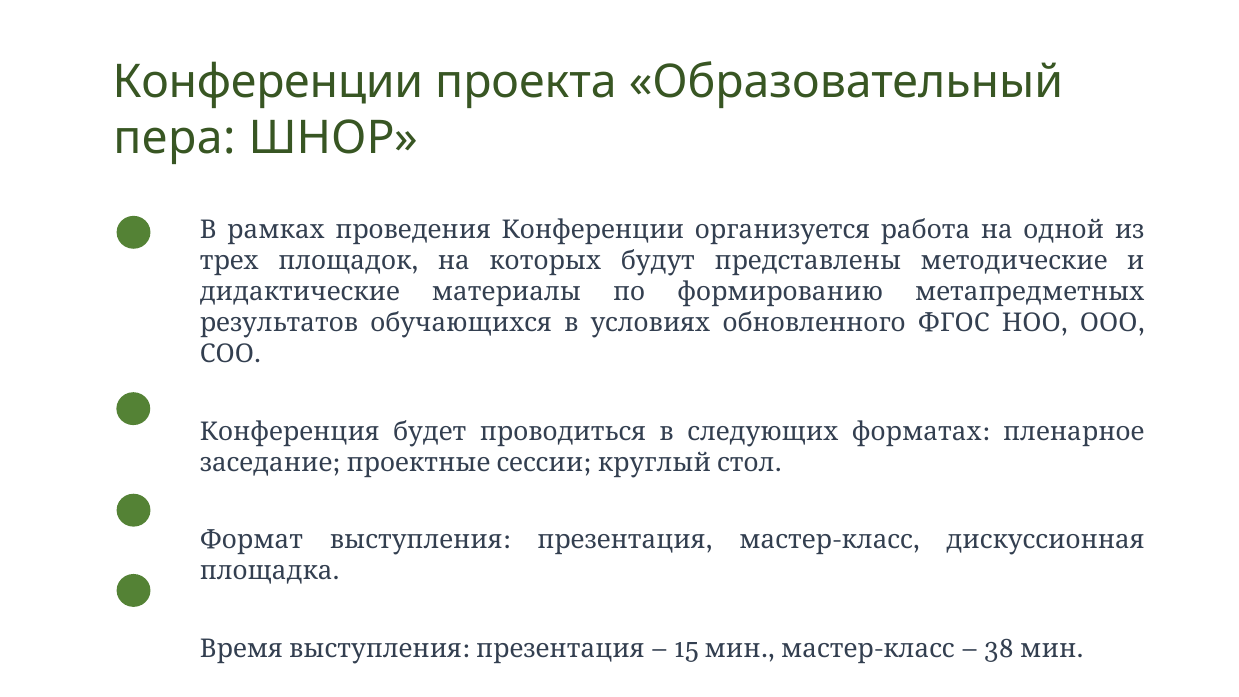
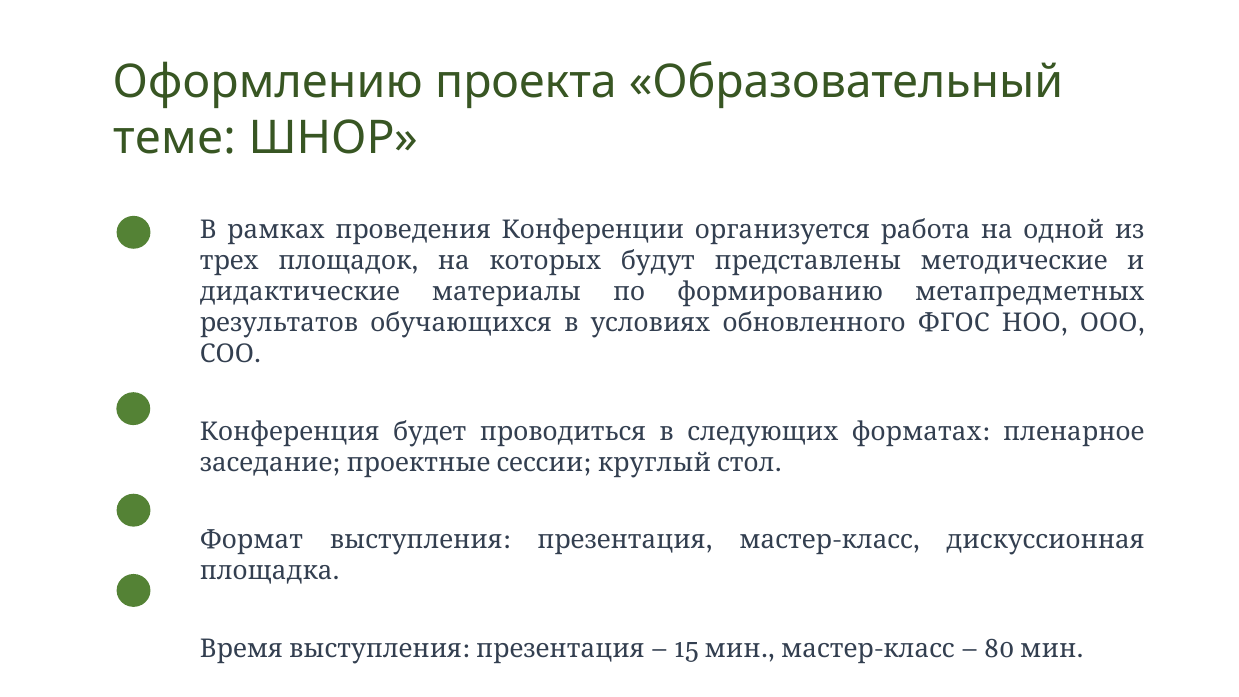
Конференции: Конференции -> Оформлению (268, 82)
пера: пера -> теме (174, 138)
38: 38 -> 80 (999, 649)
